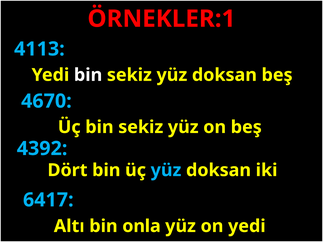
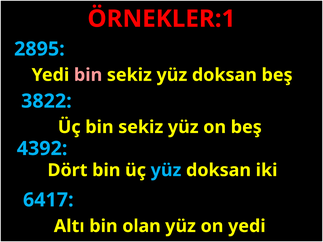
4113: 4113 -> 2895 (39, 49)
bin colour: white -> pink (88, 75)
4670: 4670 -> 3822 (46, 101)
onla: onla -> olan (141, 226)
